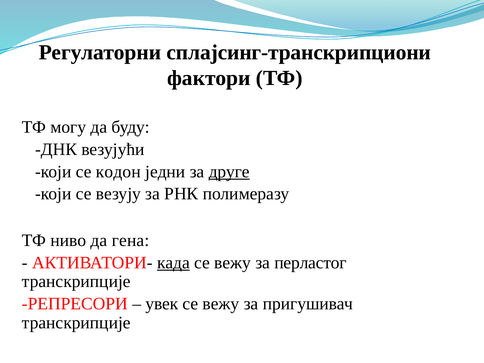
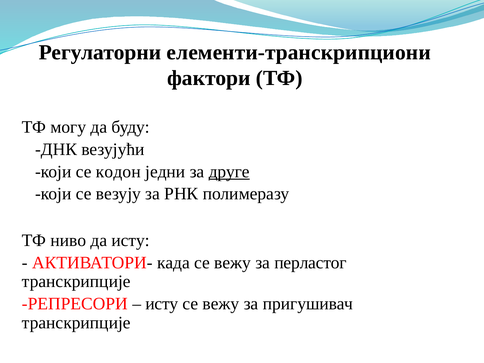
сплајсинг-транскрипциони: сплајсинг-транскрипциони -> елементи-транскрипциони (299, 52)
да гена: гена -> исту (131, 240)
када underline: present -> none (173, 263)
увек: увек -> исту (162, 304)
